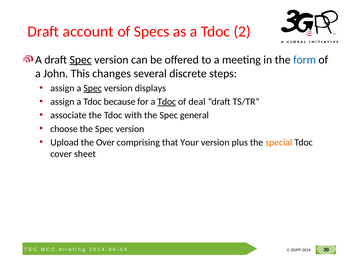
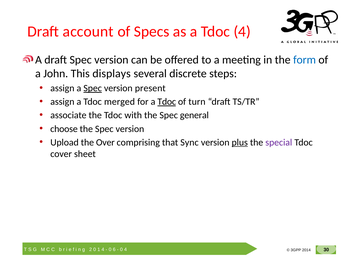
Tdoc 2: 2 -> 4 (242, 32)
Spec underline: present -> none (81, 60)
changes: changes -> displays (112, 74)
displays: displays -> present (150, 88)
because: because -> merged (119, 102)
deal: deal -> turn (197, 102)
Your: Your -> Sync (189, 142)
plus underline: none -> present (240, 142)
special colour: orange -> purple (279, 142)
